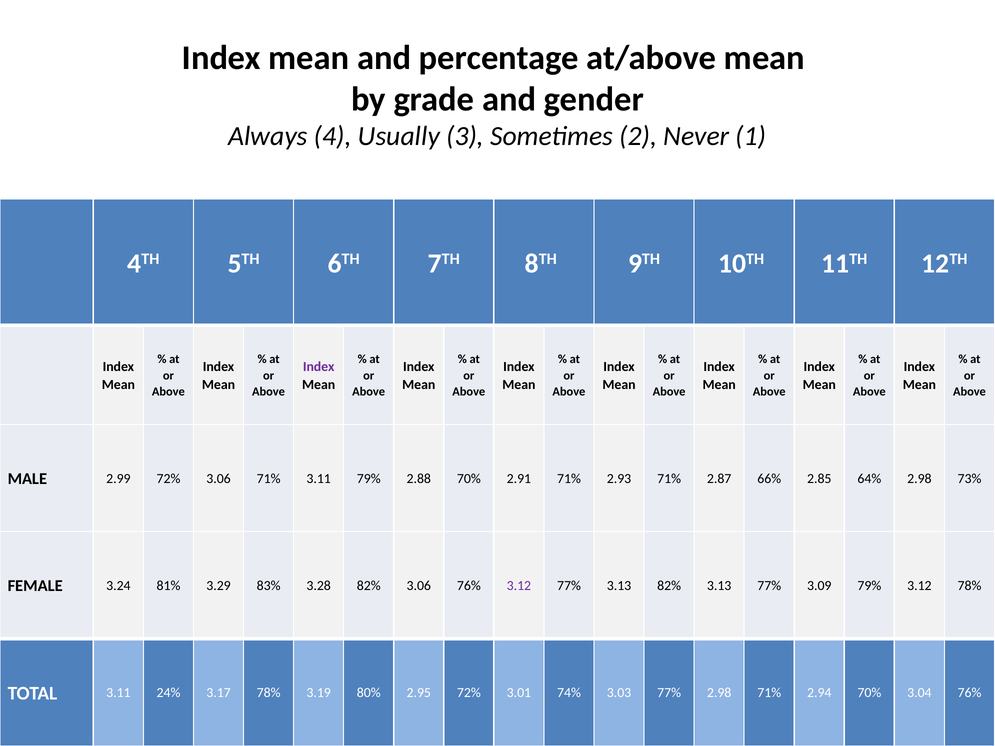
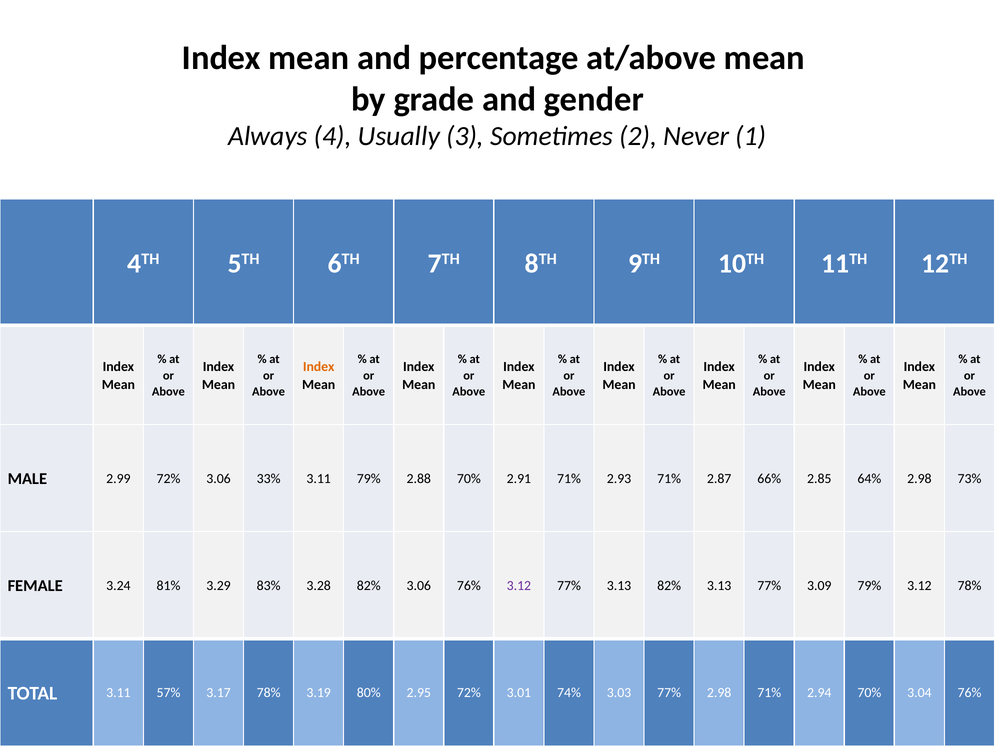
Index colour: purple -> orange (319, 367)
3.06 71%: 71% -> 33% (269, 479)
24%: 24% -> 57% (168, 693)
